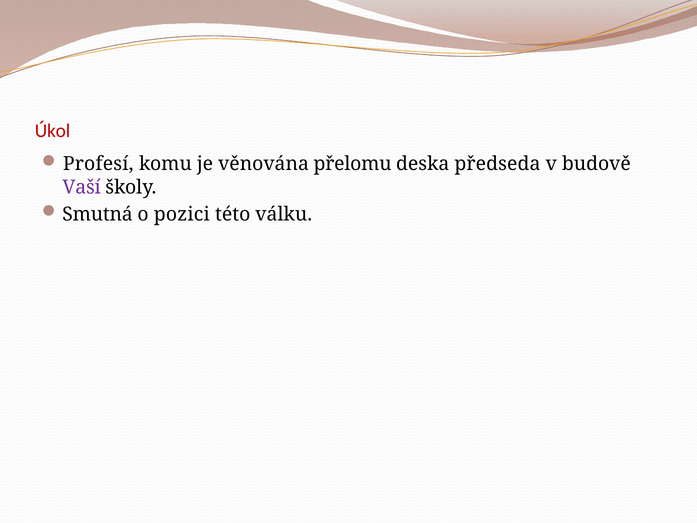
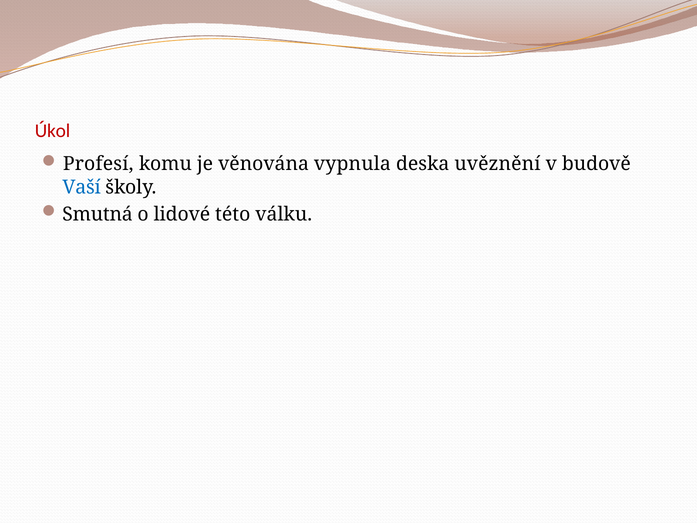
přelomu: přelomu -> vypnula (352, 164)
předseda: předseda -> uvěznění (497, 164)
Vaší colour: purple -> blue (82, 187)
pozici: pozici -> lidové (182, 214)
